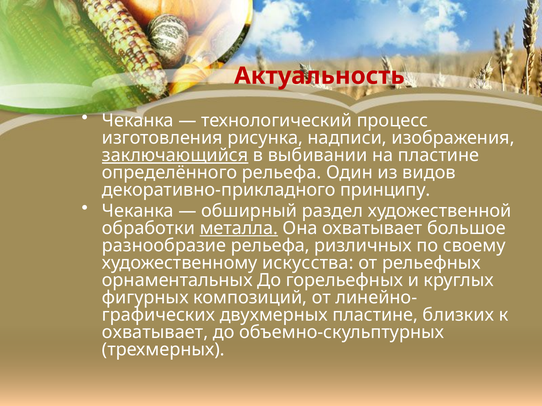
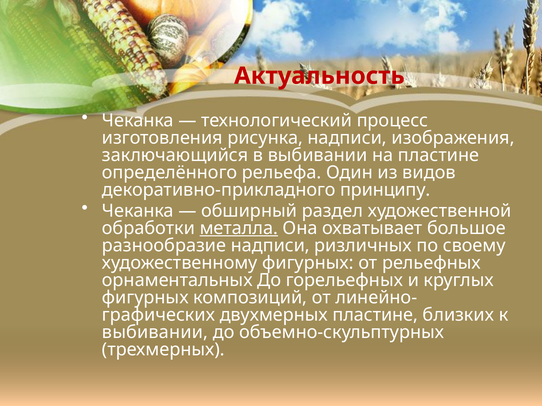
заключающийся underline: present -> none (175, 155)
разнообразие рельефа: рельефа -> надписи (270, 246)
художественному искусства: искусства -> фигурных (308, 263)
охватывает: охватывает -> выбивании (155, 332)
